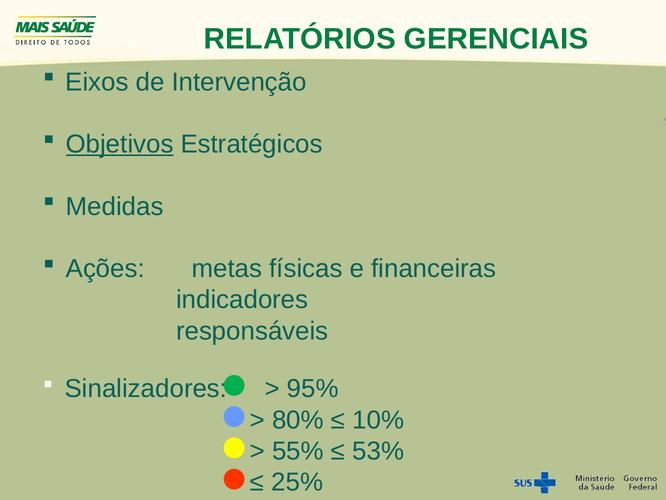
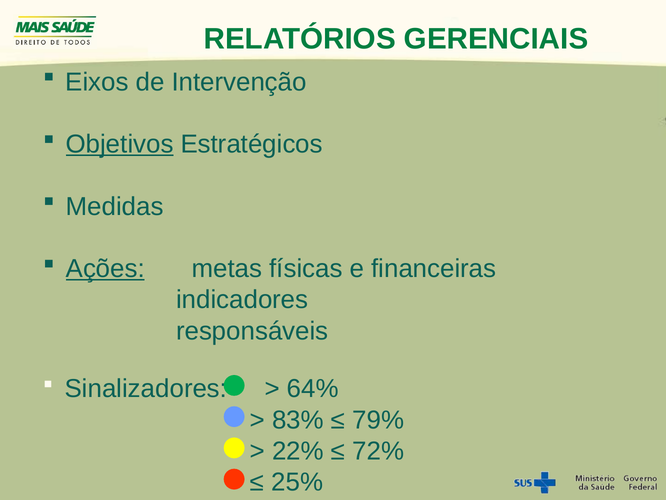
Ações underline: none -> present (105, 269)
95%: 95% -> 64% (313, 388)
80%: 80% -> 83% (298, 420)
10%: 10% -> 79% (378, 420)
55%: 55% -> 22% (298, 451)
53%: 53% -> 72% (378, 451)
